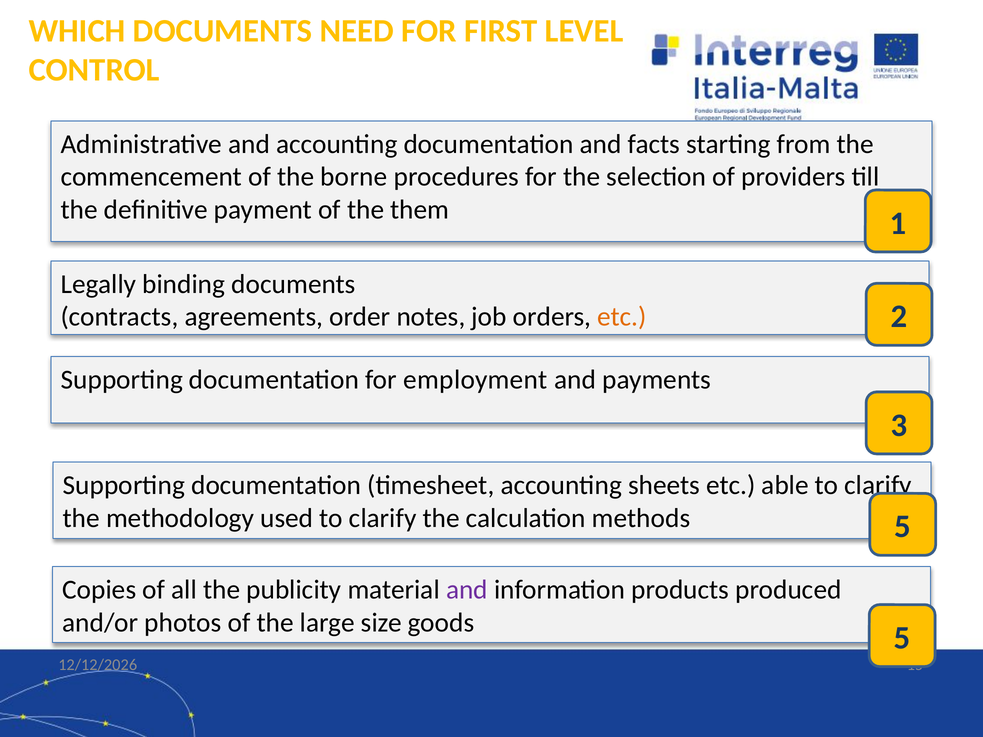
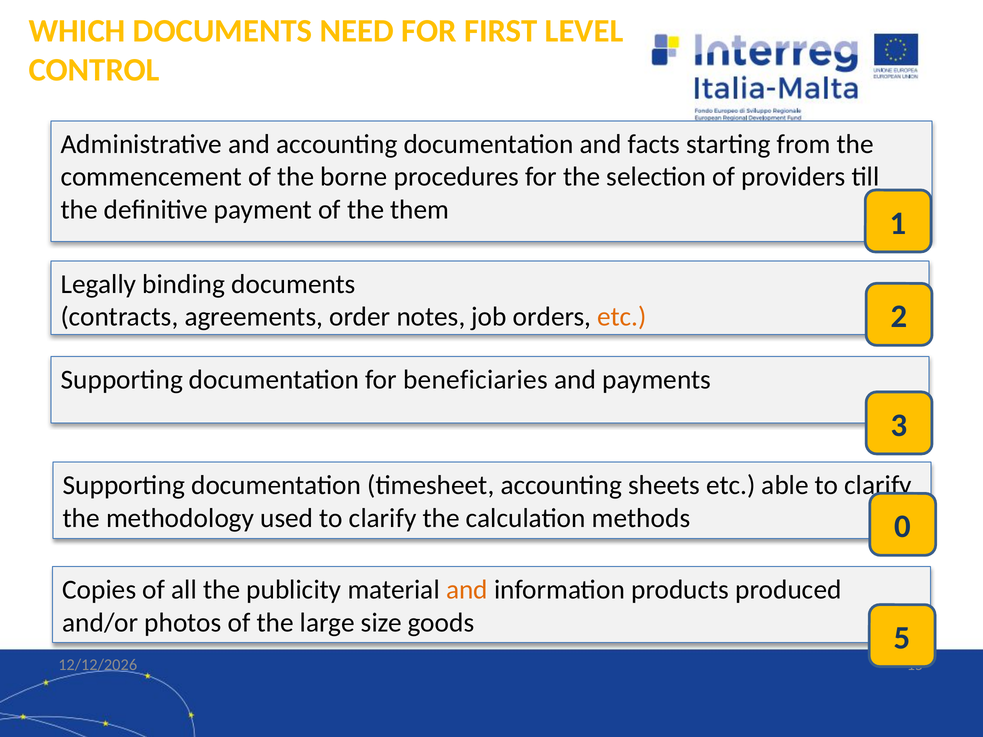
employment: employment -> beneficiaries (475, 380)
methods 5: 5 -> 0 (903, 527)
and colour: purple -> orange (467, 590)
